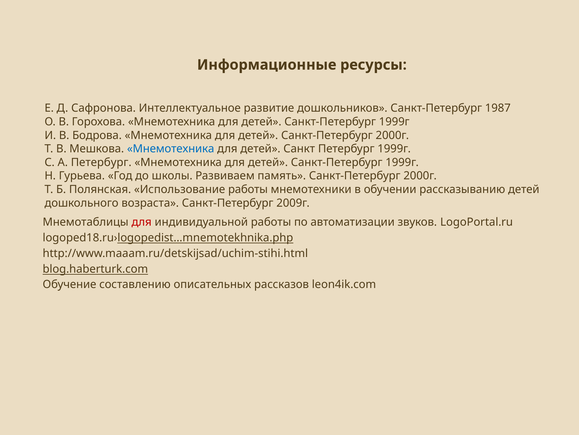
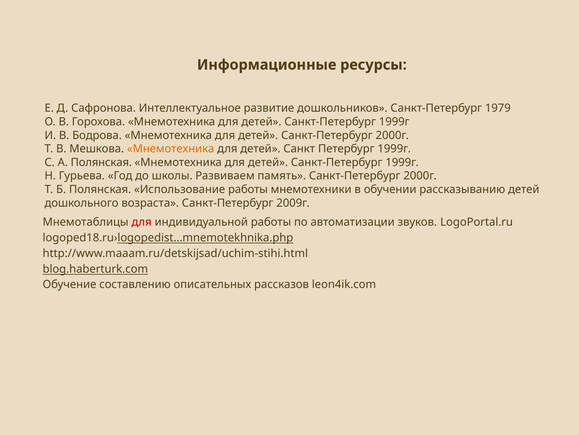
1987: 1987 -> 1979 (498, 108)
Мнемотехника colour: blue -> orange (171, 149)
А Петербург: Петербург -> Полянская (101, 162)
